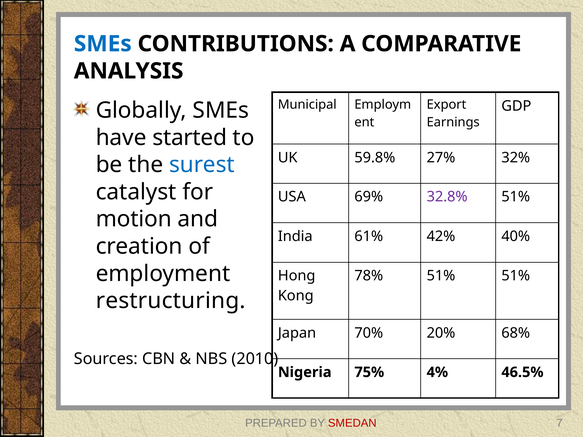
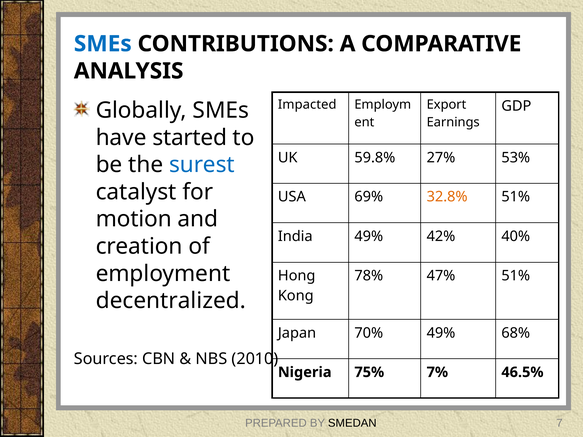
Municipal: Municipal -> Impacted (307, 105)
32%: 32% -> 53% (516, 158)
32.8% colour: purple -> orange (447, 197)
India 61%: 61% -> 49% (369, 236)
78% 51%: 51% -> 47% (441, 276)
restructuring: restructuring -> decentralized (171, 301)
70% 20%: 20% -> 49% (441, 333)
4%: 4% -> 7% (437, 372)
SMEDAN colour: red -> black (352, 423)
